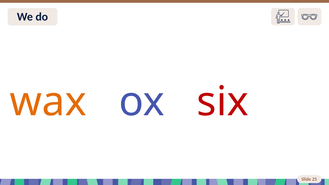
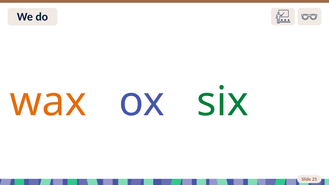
six colour: red -> green (223, 102)
